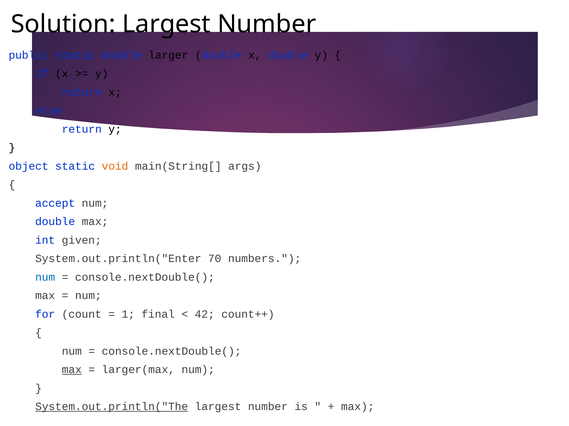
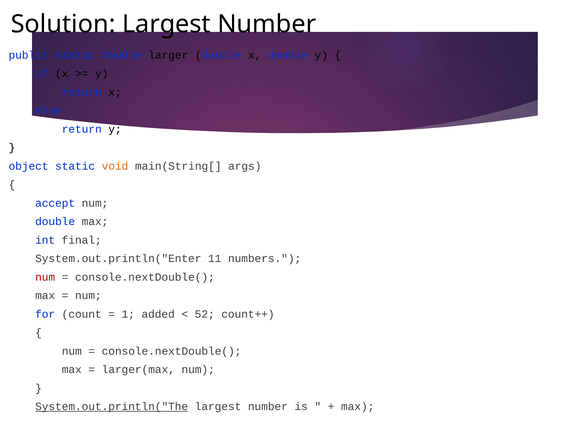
given: given -> final (82, 241)
70: 70 -> 11 (215, 259)
num colour: blue -> red (45, 278)
final: final -> added (158, 315)
42: 42 -> 52 (205, 315)
max underline: present -> none (72, 370)
